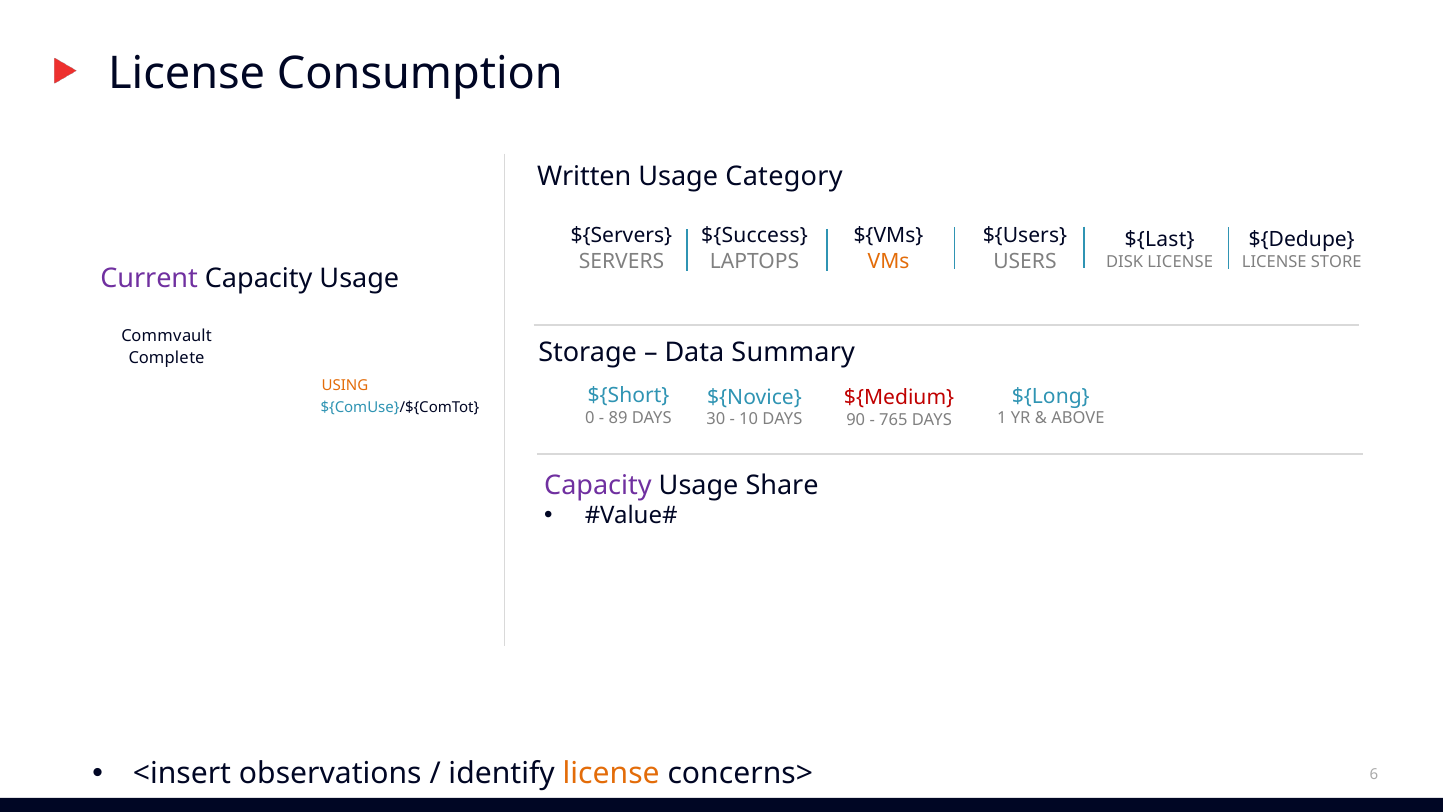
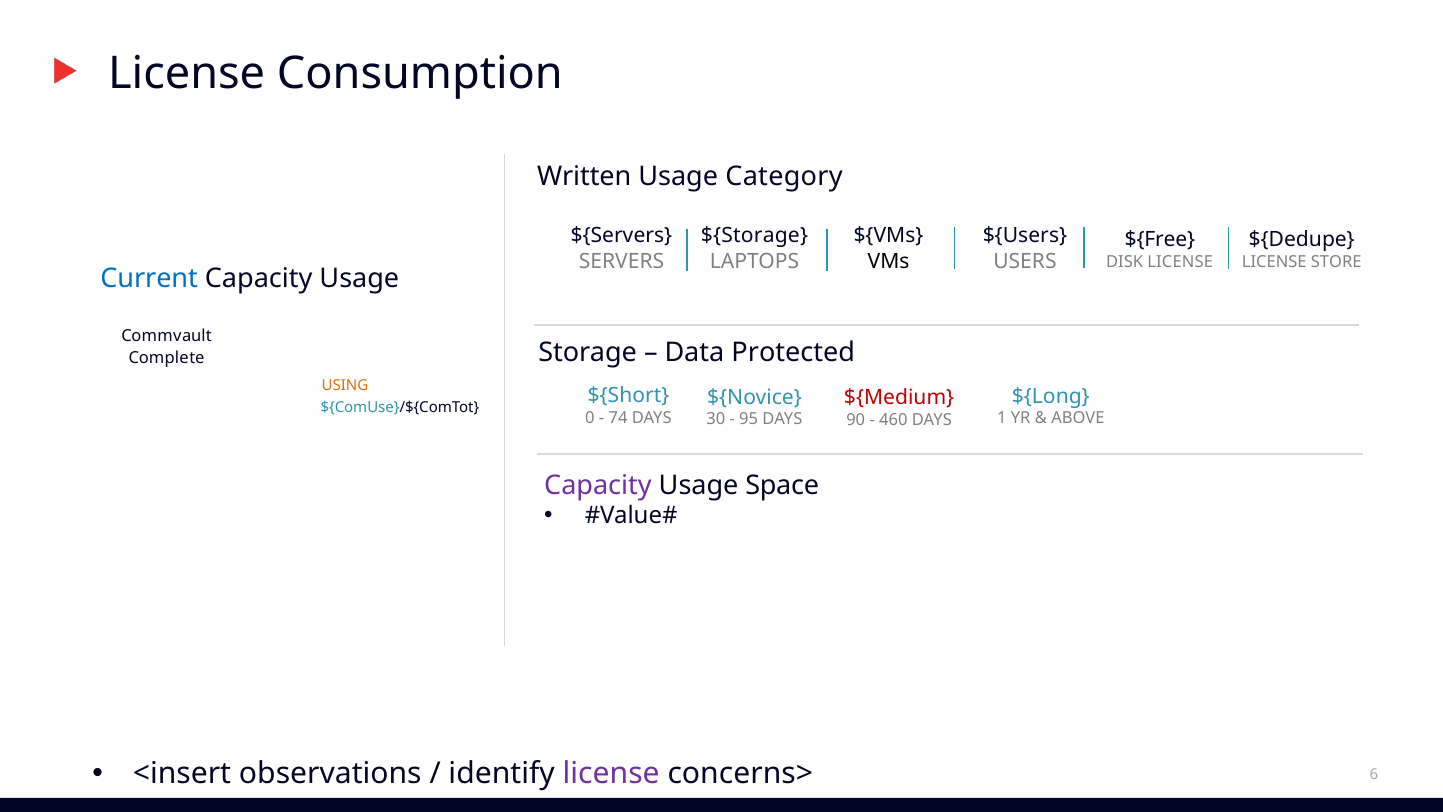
${Success: ${Success -> ${Storage (754, 236)
${Last: ${Last -> ${Free (1160, 240)
VMs colour: orange -> black (889, 261)
Current colour: purple -> blue (149, 278)
Summary: Summary -> Protected (793, 352)
89: 89 -> 74 (618, 418)
10: 10 -> 95 (749, 419)
765: 765 -> 460 (893, 420)
Share: Share -> Space (782, 485)
license colour: orange -> purple (611, 774)
